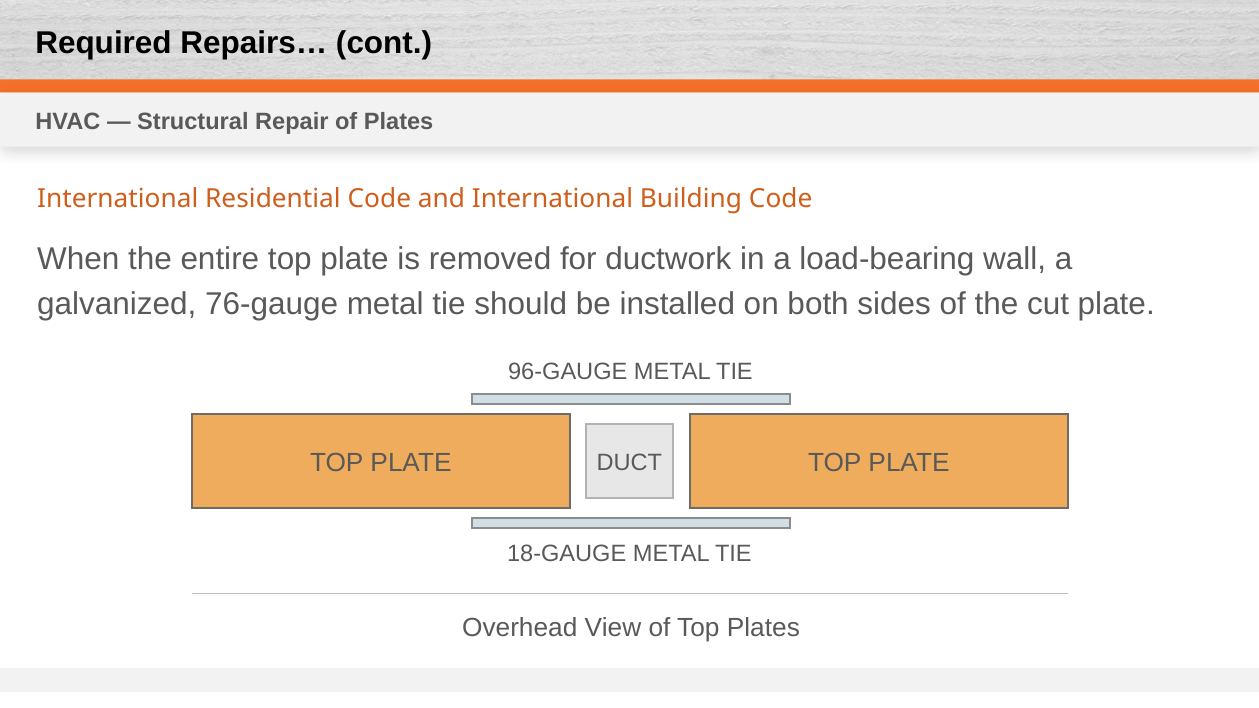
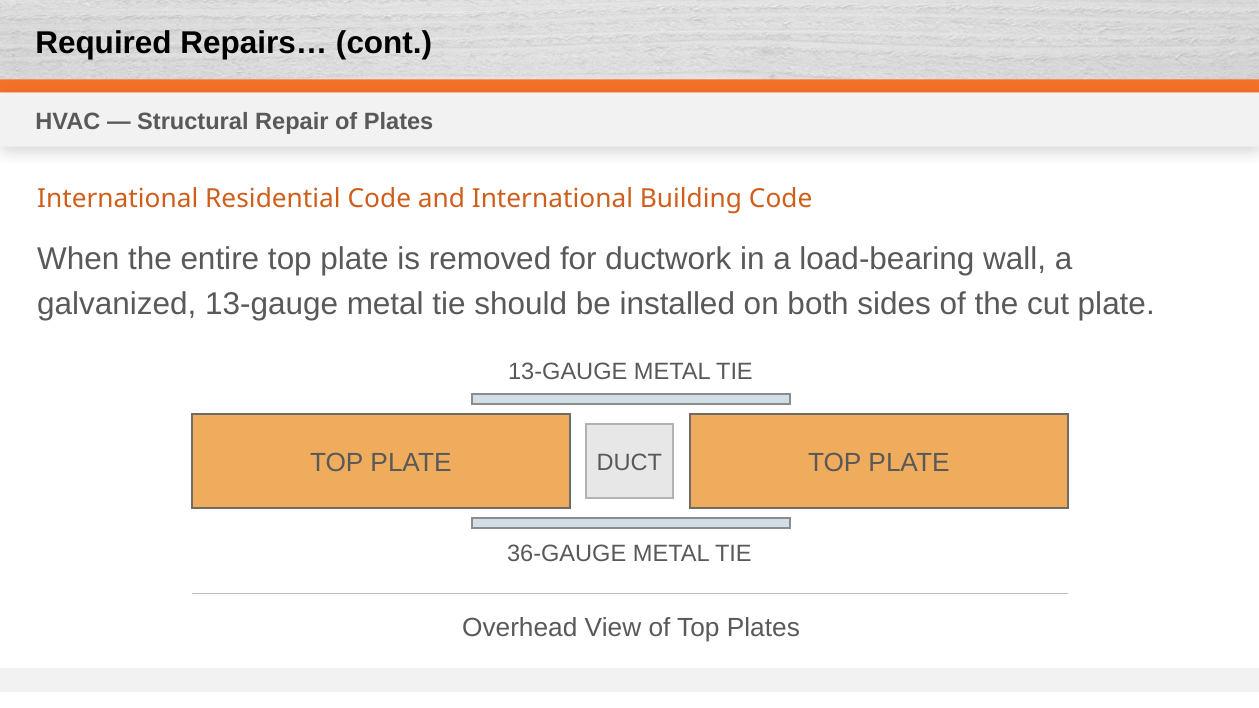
galvanized 76-gauge: 76-gauge -> 13-gauge (272, 304)
96-GAUGE: 96-GAUGE -> 13-GAUGE (568, 372)
18-GAUGE: 18-GAUGE -> 36-GAUGE (567, 554)
